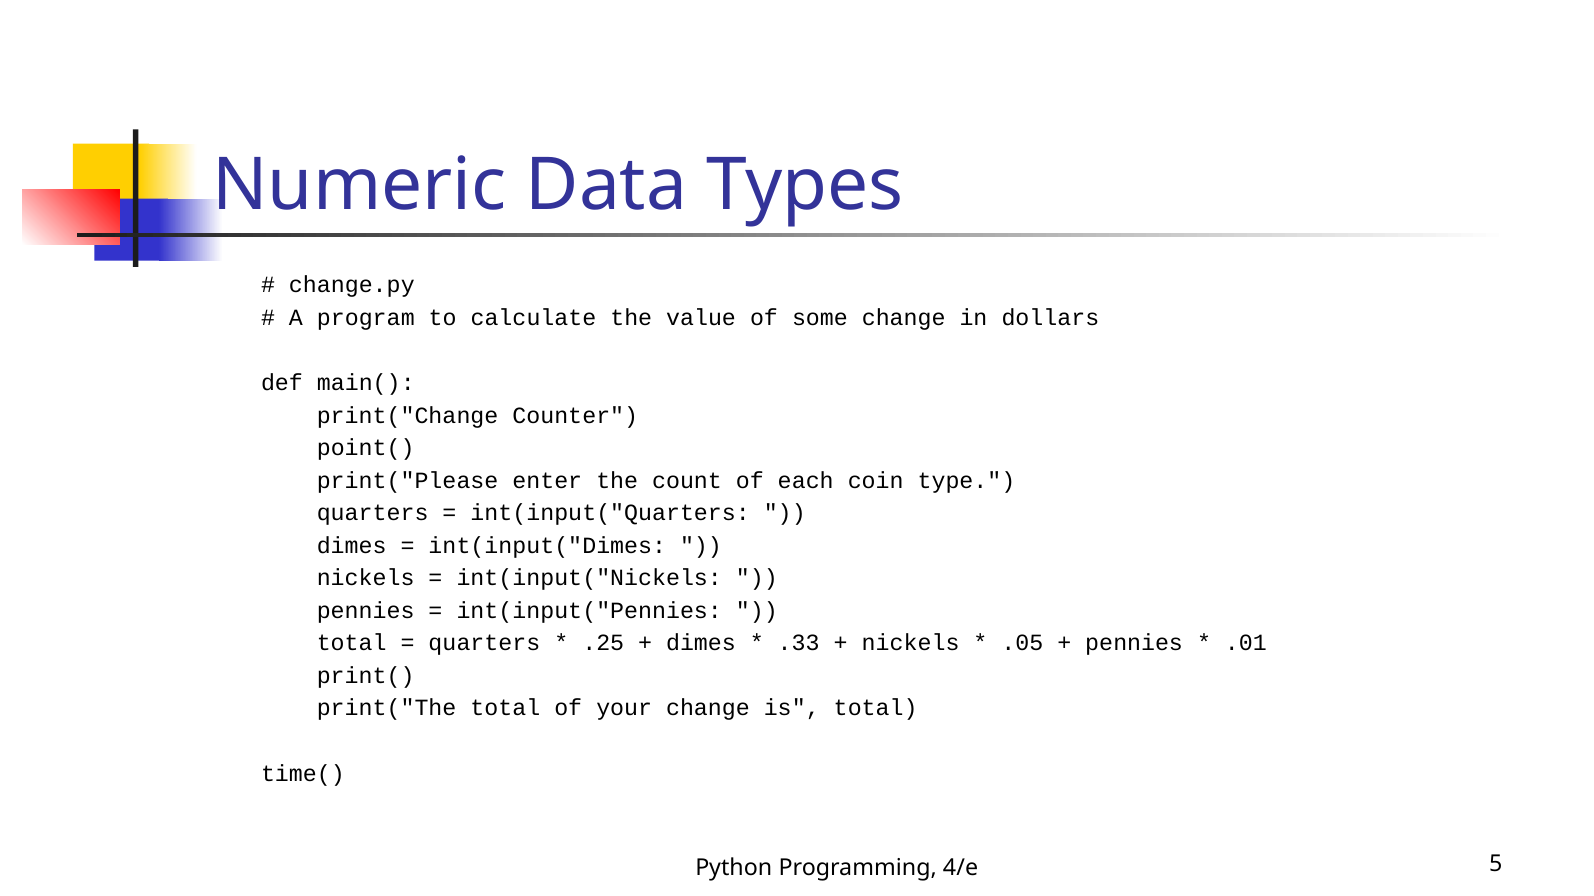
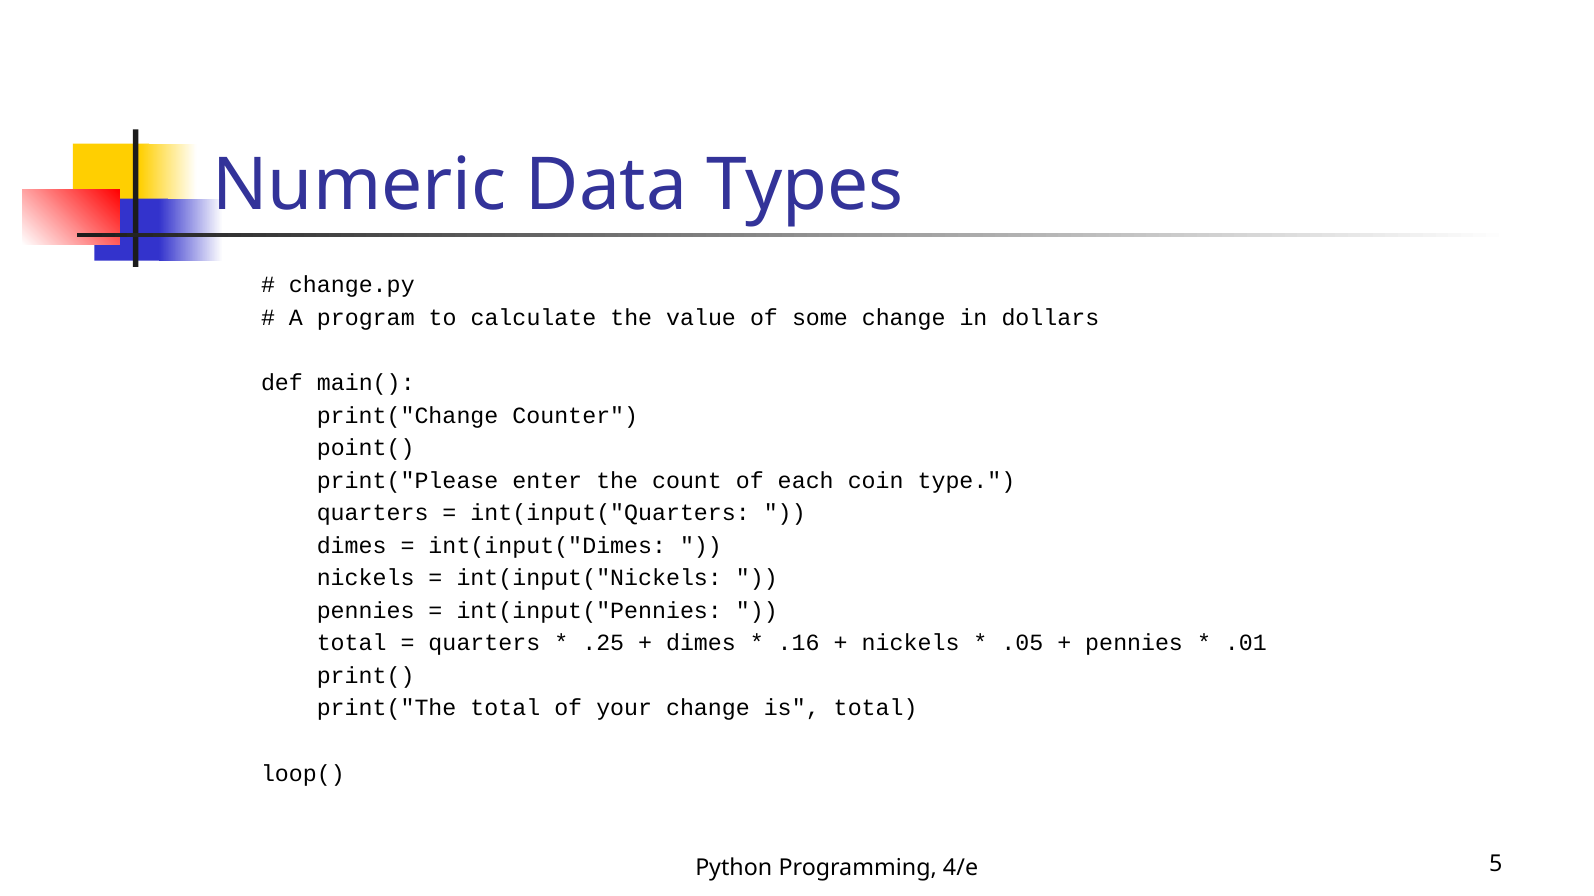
.33: .33 -> .16 (799, 644)
time(: time( -> loop( (303, 774)
